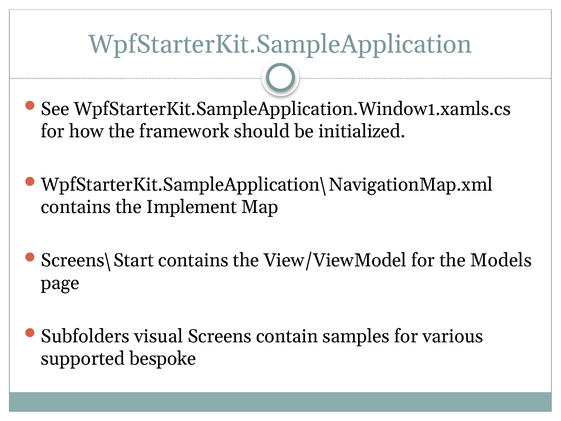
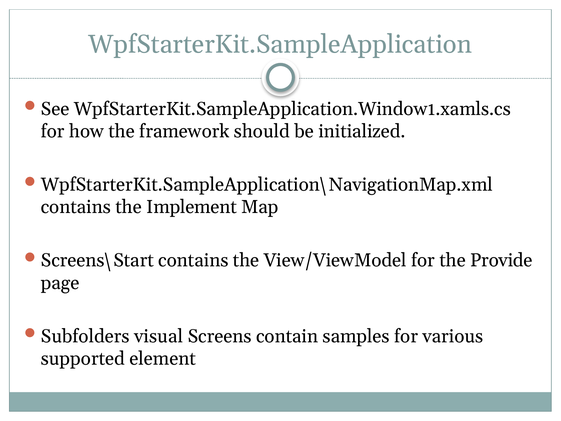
Models: Models -> Provide (501, 260)
bespoke: bespoke -> element (163, 358)
